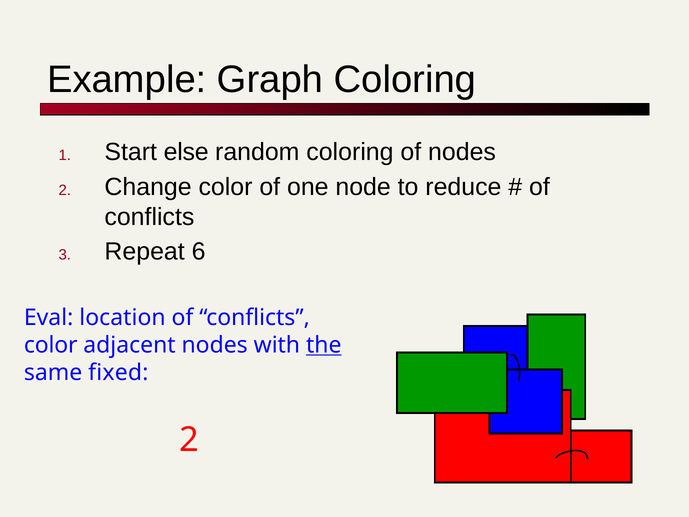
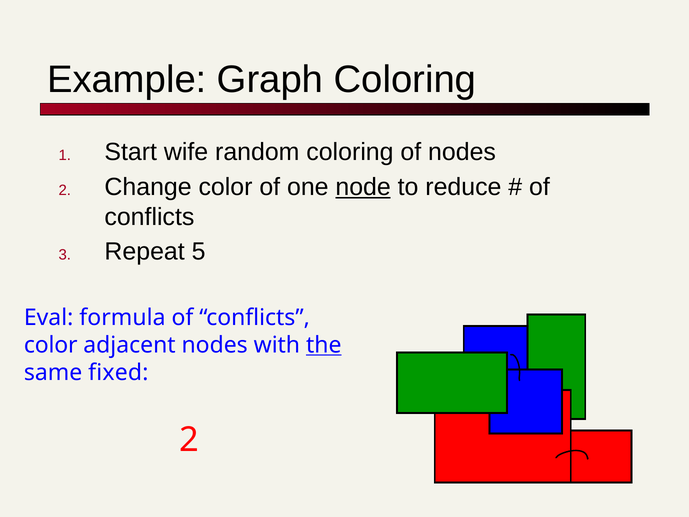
else: else -> wife (186, 152)
node underline: none -> present (363, 187)
6: 6 -> 5 (199, 252)
location: location -> formula (122, 317)
